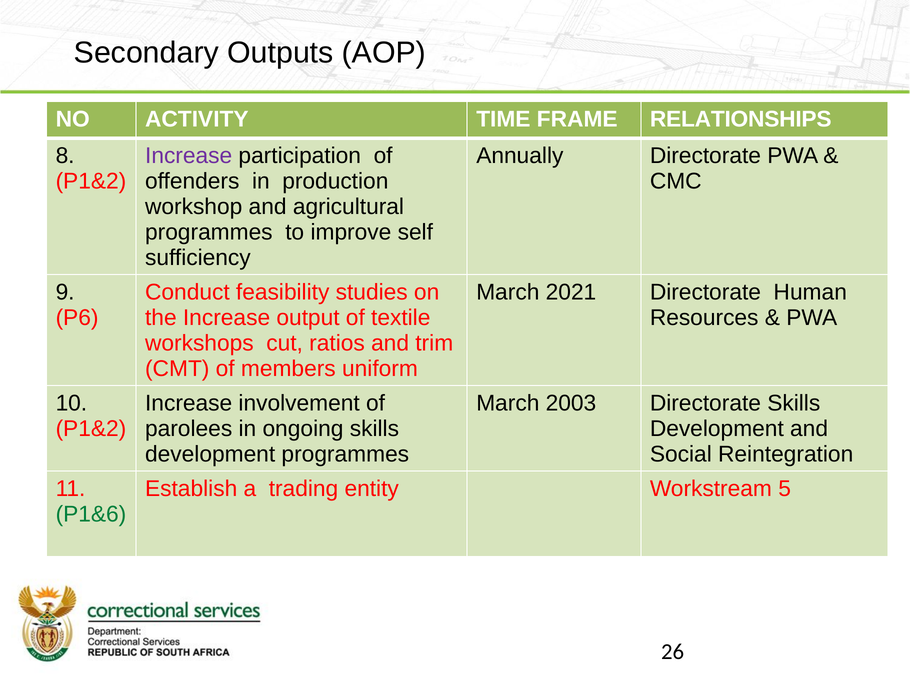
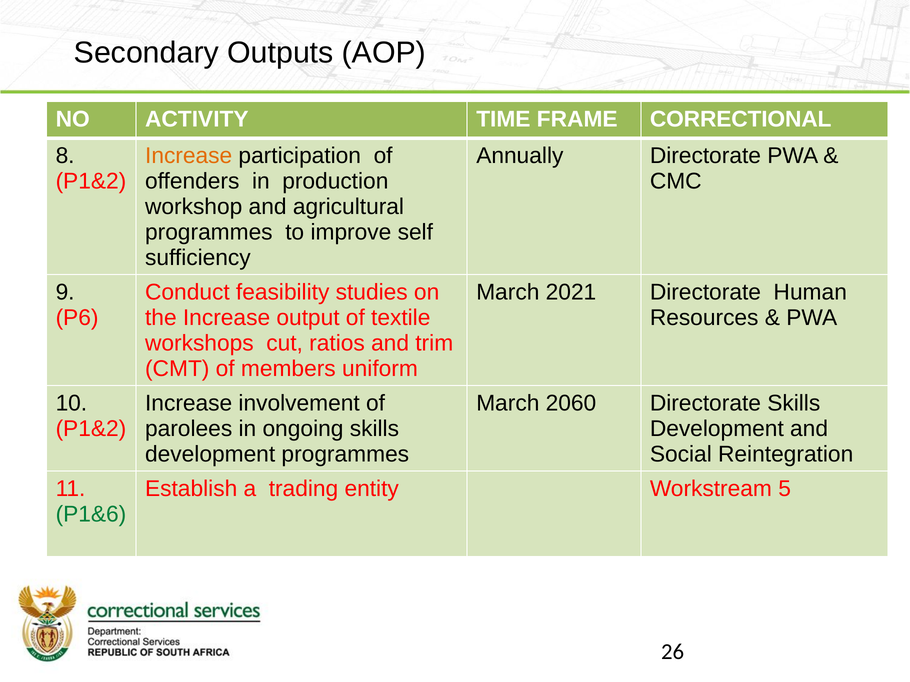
RELATIONSHIPS: RELATIONSHIPS -> CORRECTIONAL (741, 119)
Increase colour: purple -> orange (189, 156)
2003: 2003 -> 2060 (571, 404)
